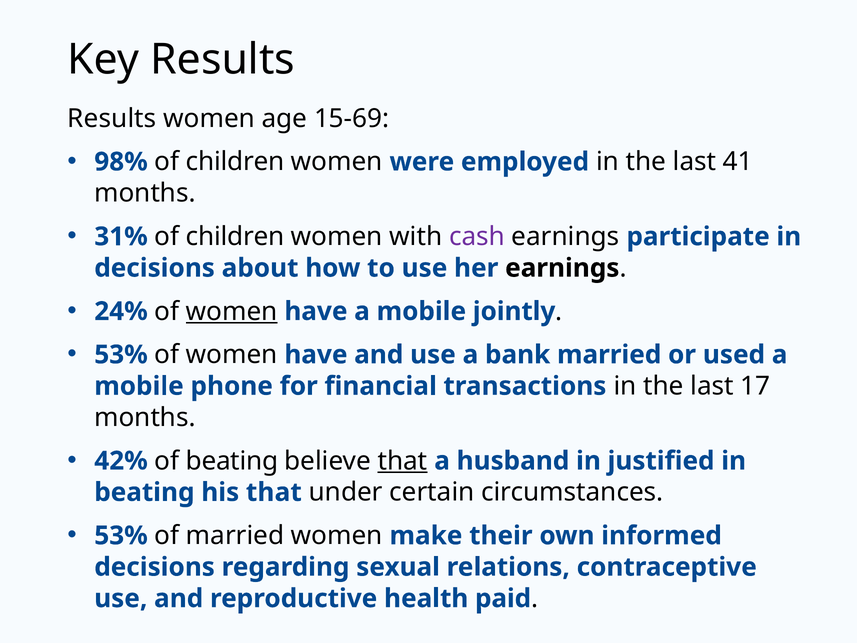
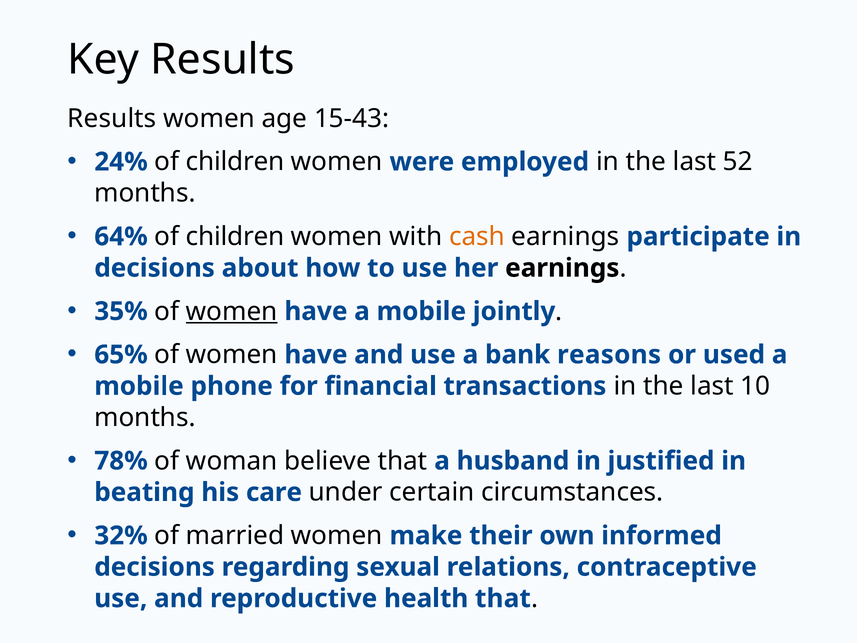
15-69: 15-69 -> 15-43 (352, 118)
98%: 98% -> 24% (121, 162)
41: 41 -> 52 (738, 162)
31%: 31% -> 64% (121, 237)
cash colour: purple -> orange (477, 237)
24%: 24% -> 35% (121, 311)
53%: 53% -> 65% (121, 355)
bank married: married -> reasons (609, 355)
17: 17 -> 10 (755, 386)
42%: 42% -> 78% (121, 461)
of beating: beating -> woman (232, 461)
that underline: present -> none (403, 461)
his that: that -> care (274, 492)
53%: 53% -> 32% (121, 535)
health paid: paid -> that (503, 598)
